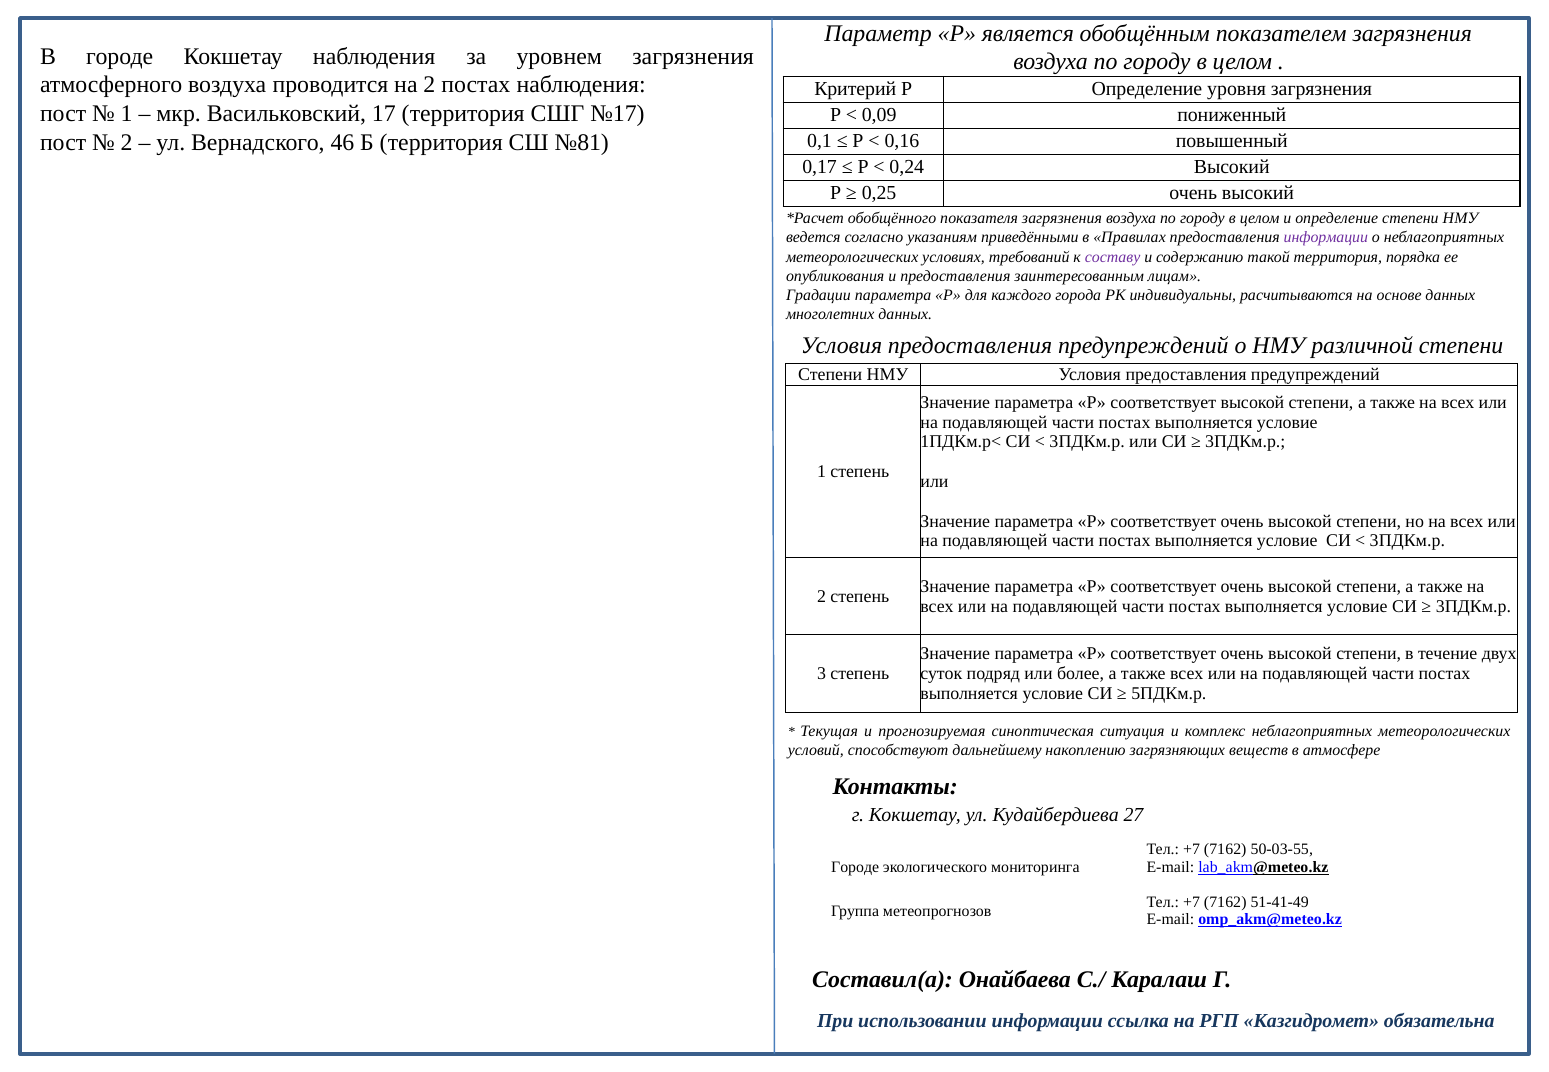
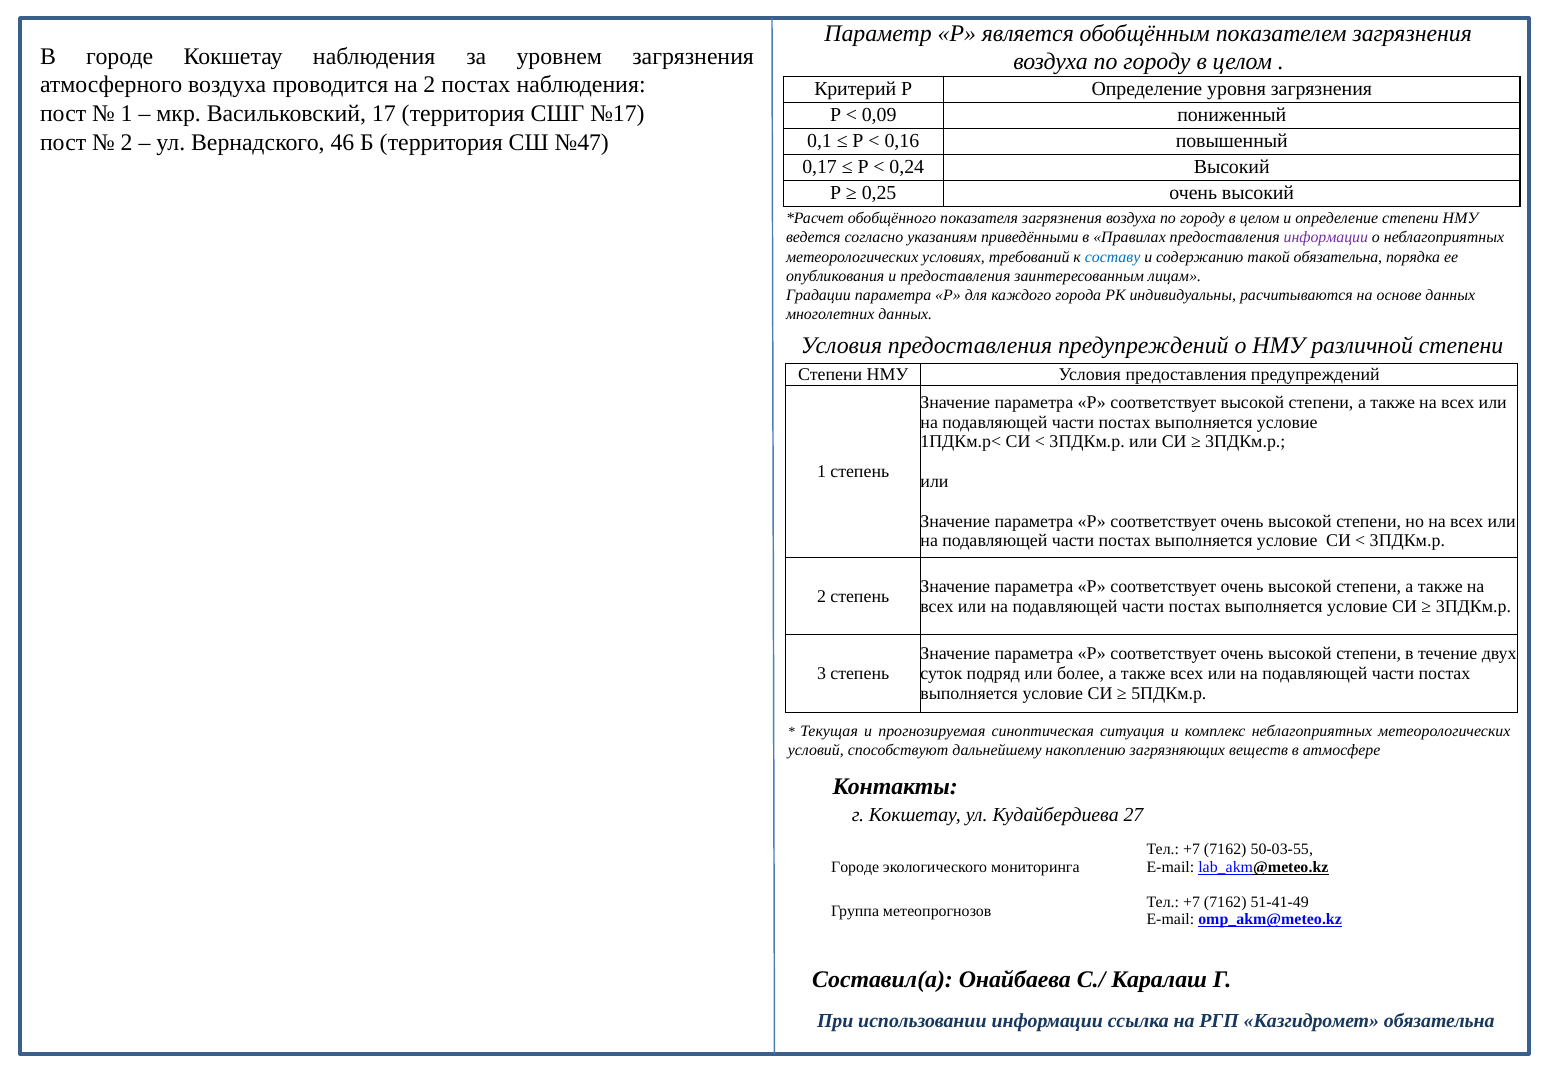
№81: №81 -> №47 (582, 142)
составу colour: purple -> blue (1113, 257)
такой территория: территория -> обязательна (1338, 257)
